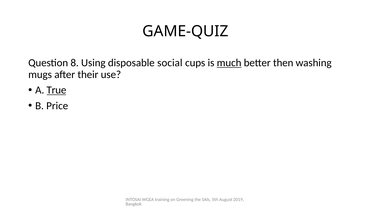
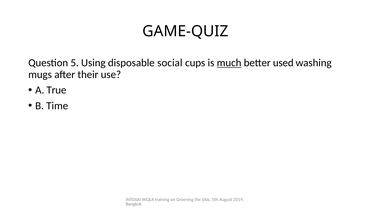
8: 8 -> 5 (75, 63)
then: then -> used (283, 63)
True underline: present -> none (56, 90)
Price: Price -> Time (57, 106)
